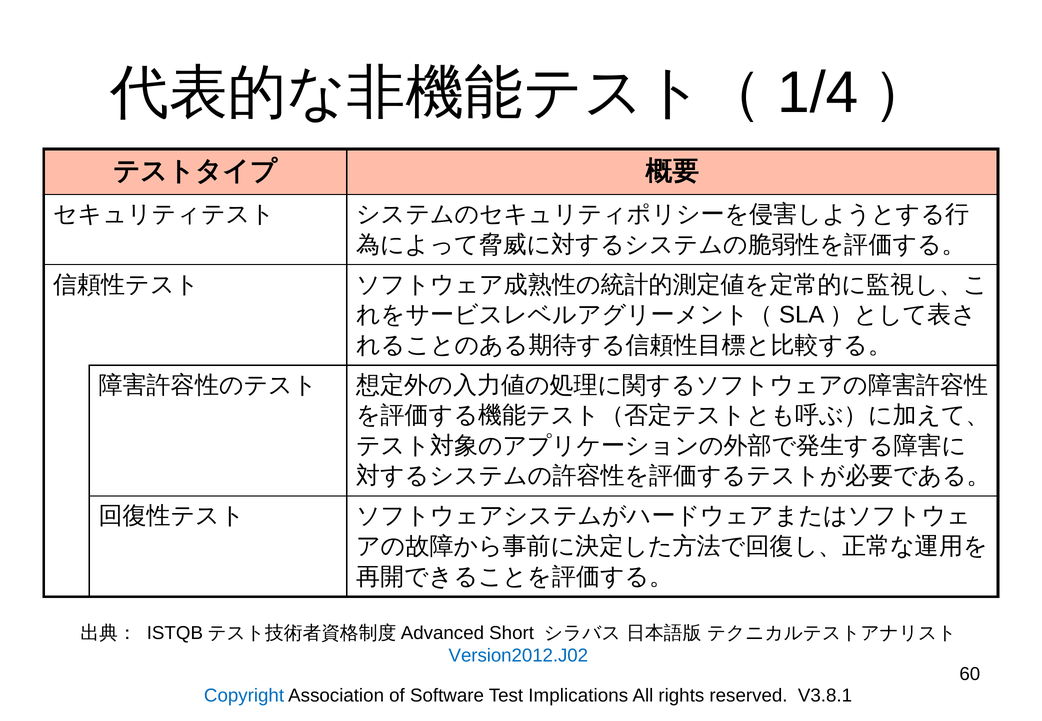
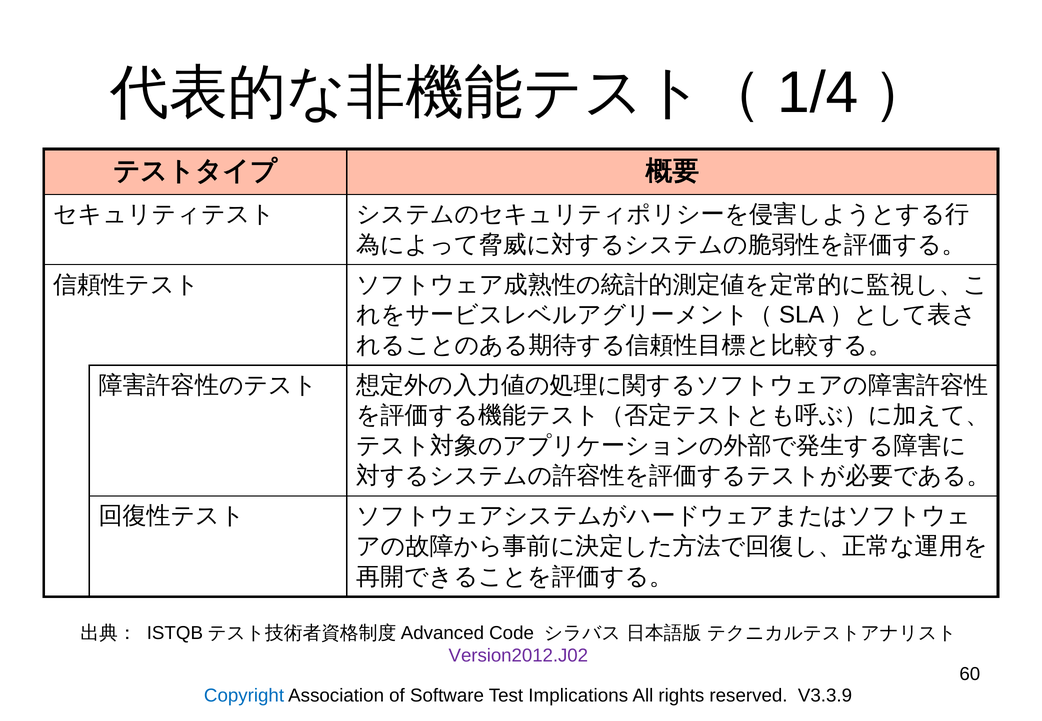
Short: Short -> Code (512, 633)
Version2012.J02 colour: blue -> purple (518, 656)
V3.8.1: V3.8.1 -> V3.3.9 (825, 696)
